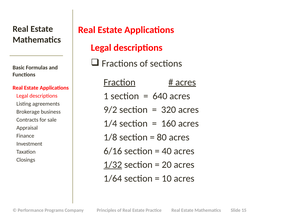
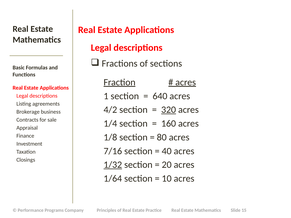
9/2: 9/2 -> 4/2 (110, 110)
320 underline: none -> present (169, 110)
6/16: 6/16 -> 7/16 (113, 151)
